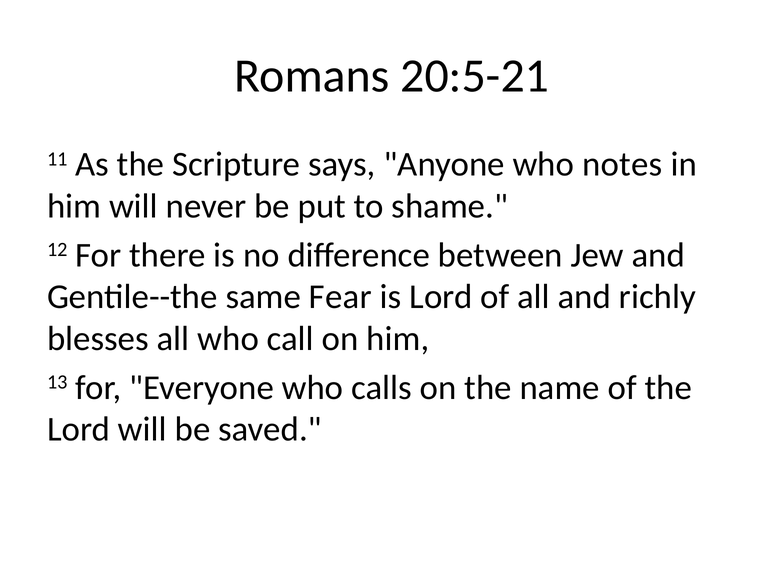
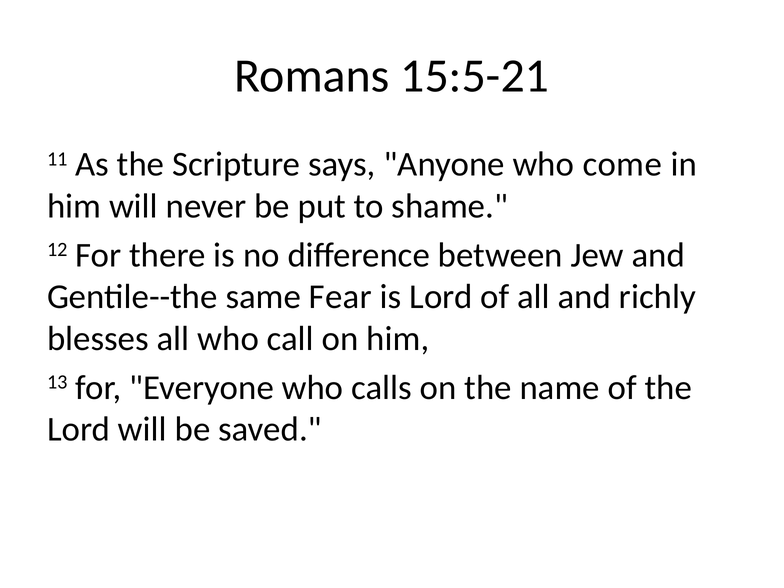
20:5-21: 20:5-21 -> 15:5-21 (475, 76)
notes: notes -> come (622, 164)
